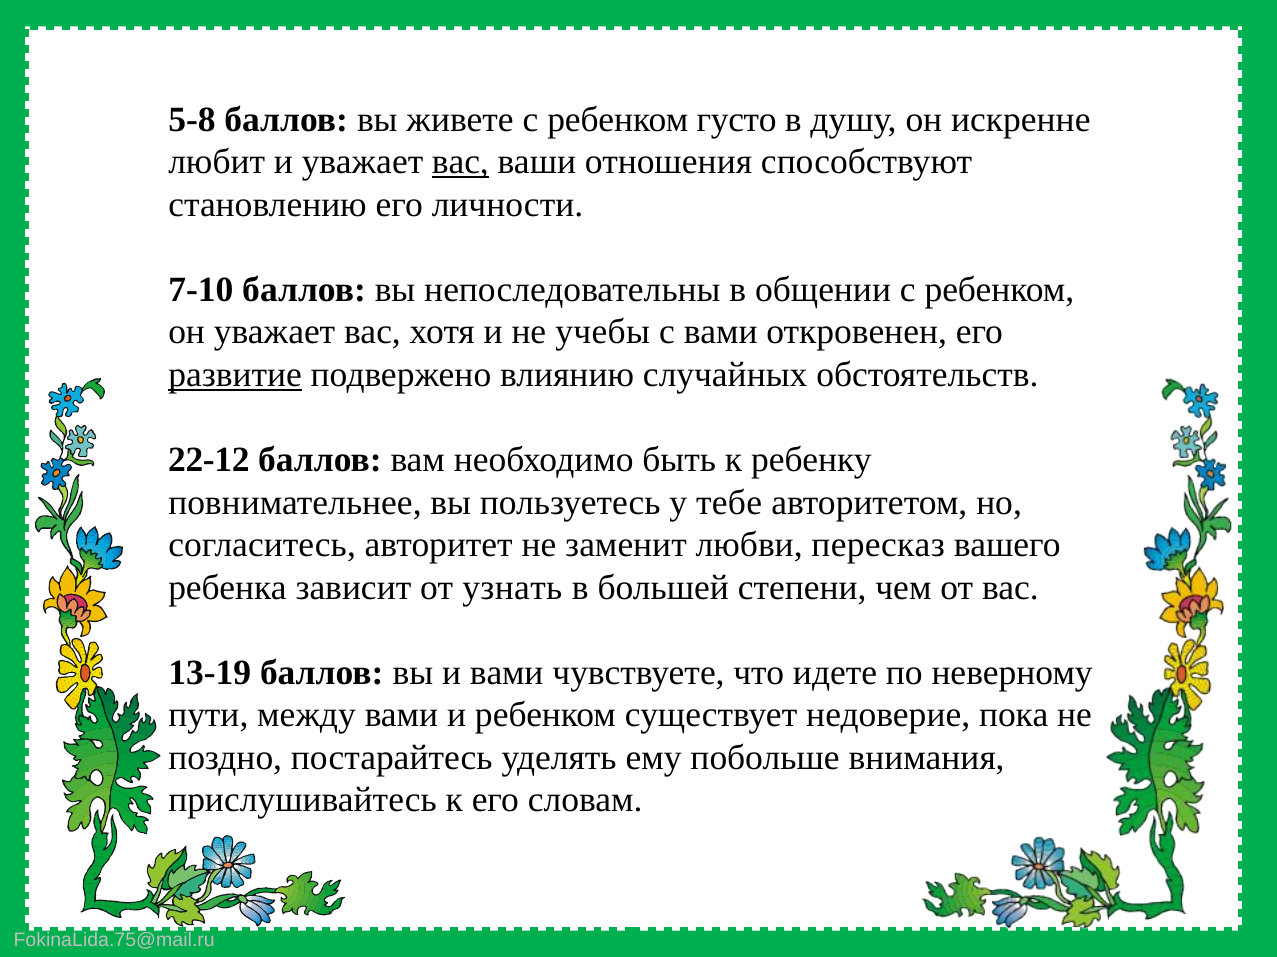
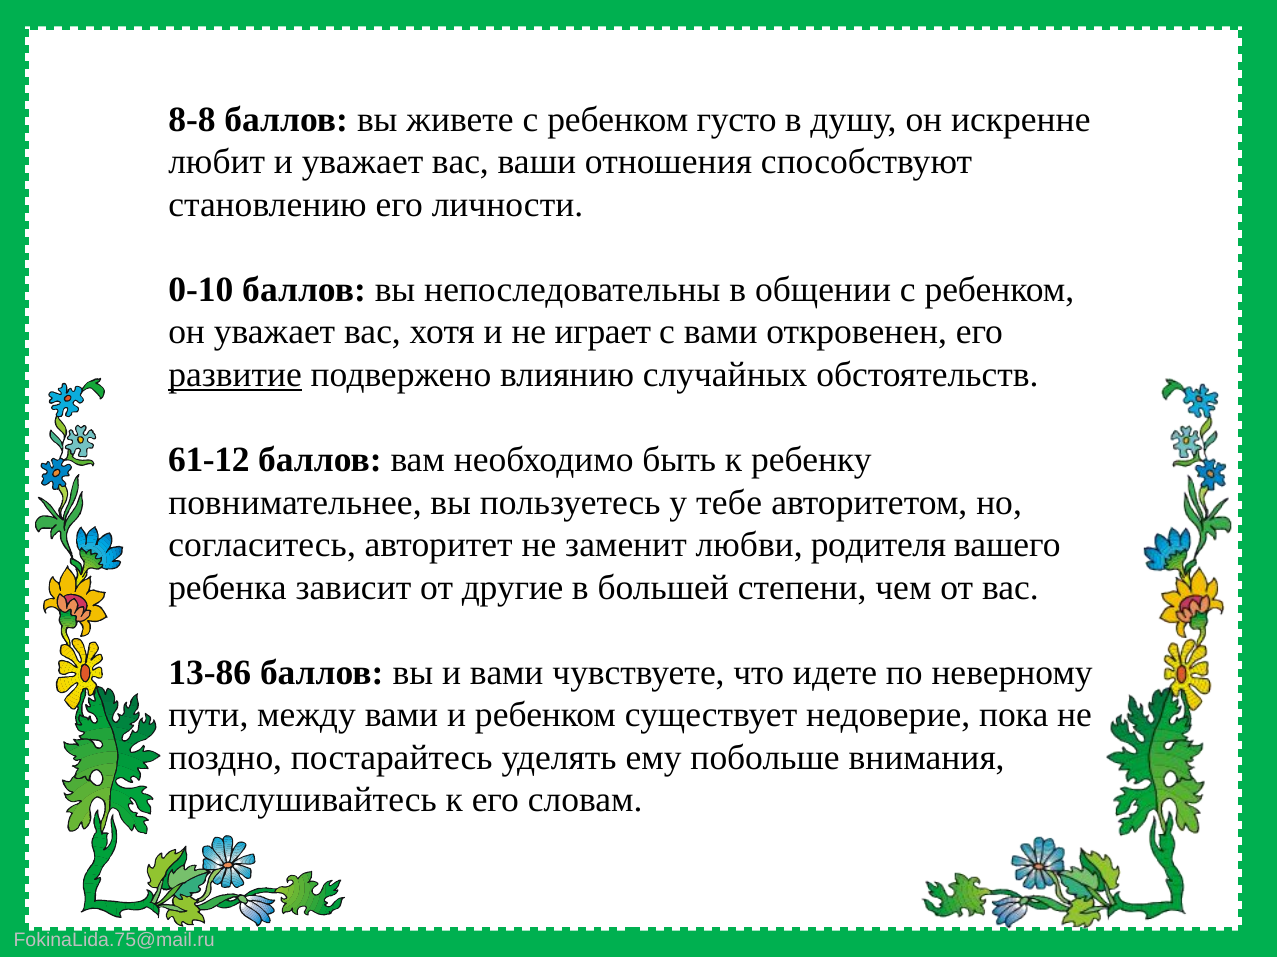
5-8: 5-8 -> 8-8 (192, 120)
вас underline: present -> none (460, 162)
7-10: 7-10 -> 0-10 (201, 290)
учебы: учебы -> играет (603, 332)
22-12: 22-12 -> 61-12 (209, 460)
пересказ: пересказ -> родителя (878, 545)
узнать: узнать -> другие (513, 588)
13-19: 13-19 -> 13-86 (210, 673)
